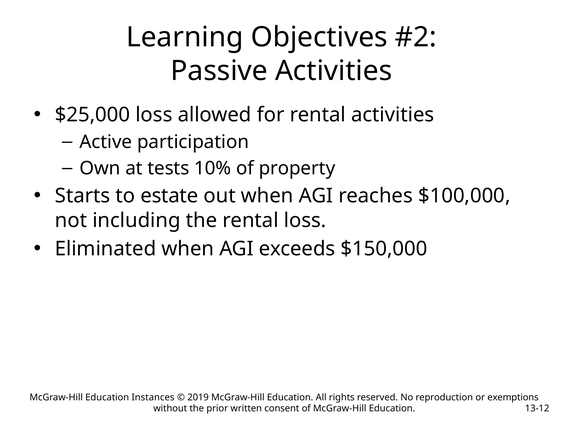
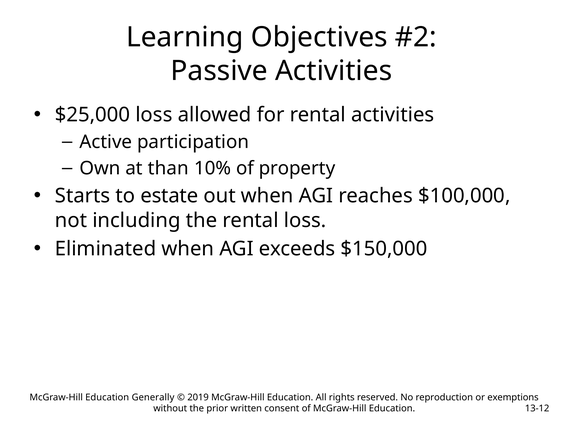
tests: tests -> than (168, 168)
Instances: Instances -> Generally (153, 397)
